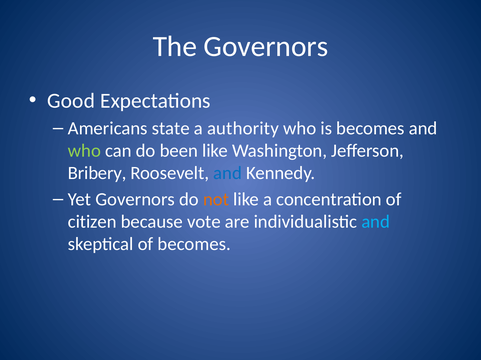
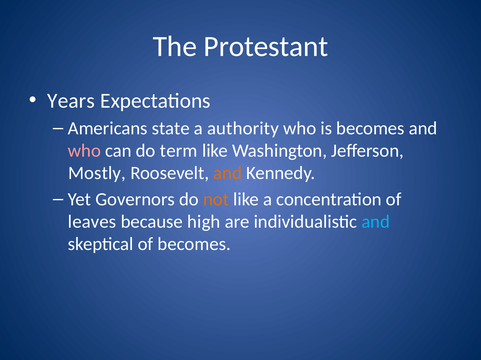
The Governors: Governors -> Protestant (266, 47)
Good: Good -> Years (71, 101)
who colour: light green -> pink (84, 151)
been: been -> term (179, 151)
Bribery: Bribery -> Mostly (97, 173)
and colour: blue -> orange (228, 173)
citizen: citizen -> leaves (92, 222)
vote: vote -> high (204, 222)
